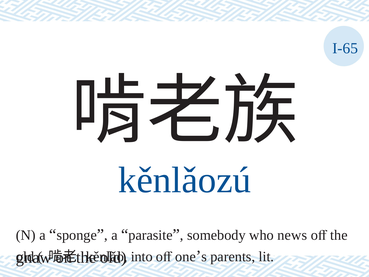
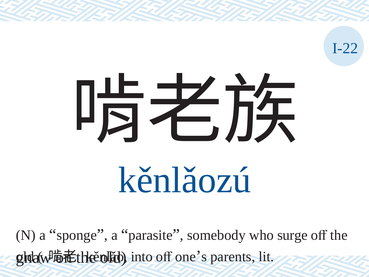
I-65: I-65 -> I-22 (345, 48)
news: news -> surge (292, 235)
